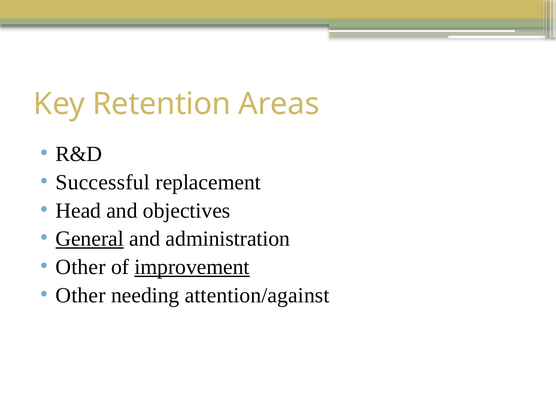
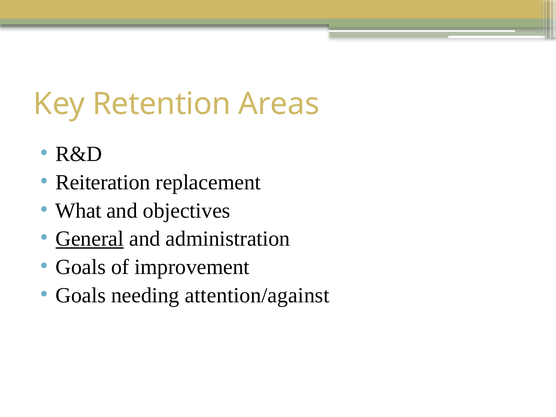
Successful: Successful -> Reiteration (103, 182)
Head: Head -> What (78, 211)
Other: Other -> Goals (81, 267)
improvement underline: present -> none (192, 267)
Other: Other -> Goals (81, 295)
